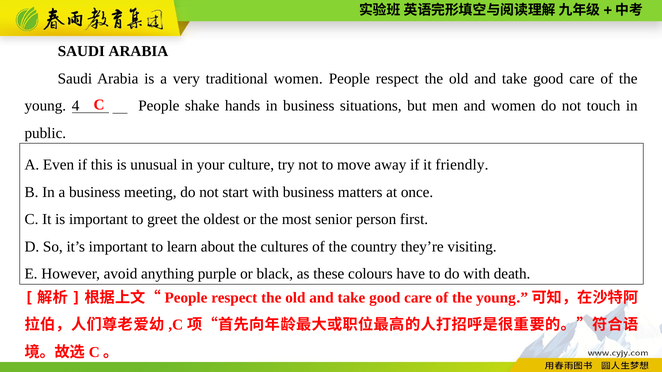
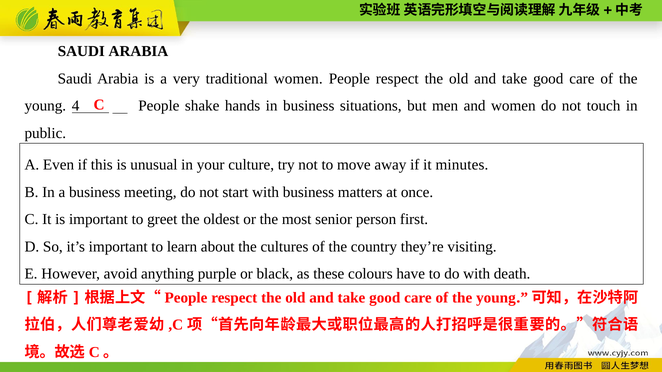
friendly: friendly -> minutes (462, 165)
